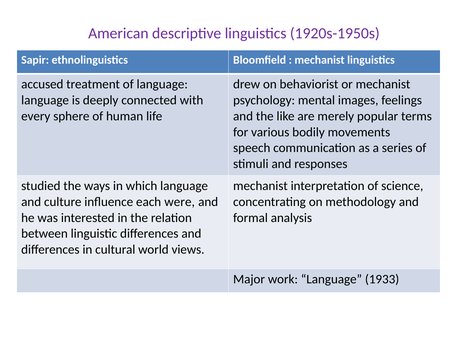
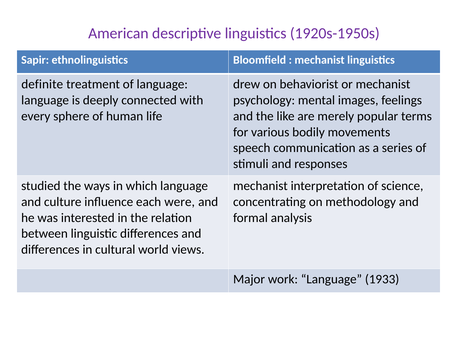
accused: accused -> definite (42, 84)
